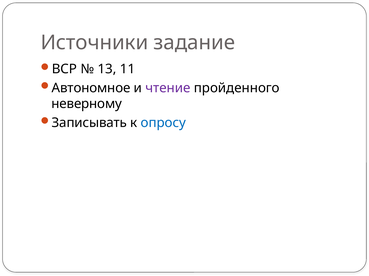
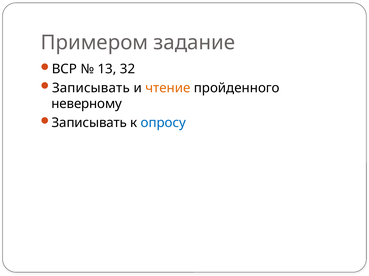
Источники: Источники -> Примером (94, 43)
11: 11 -> 32 (128, 69)
Автономное: Автономное -> Записывать (91, 88)
чтение colour: purple -> orange (168, 88)
